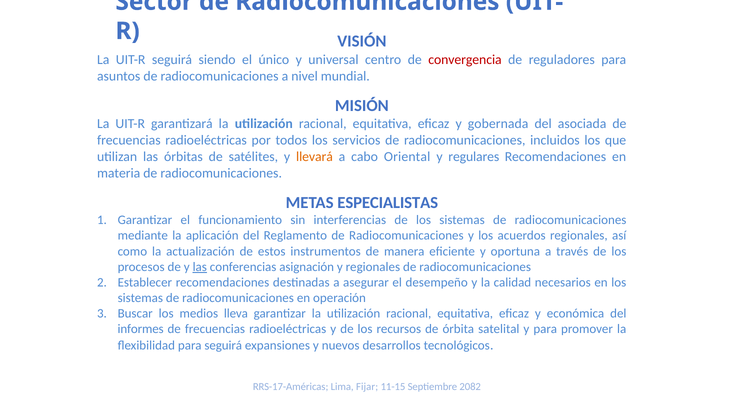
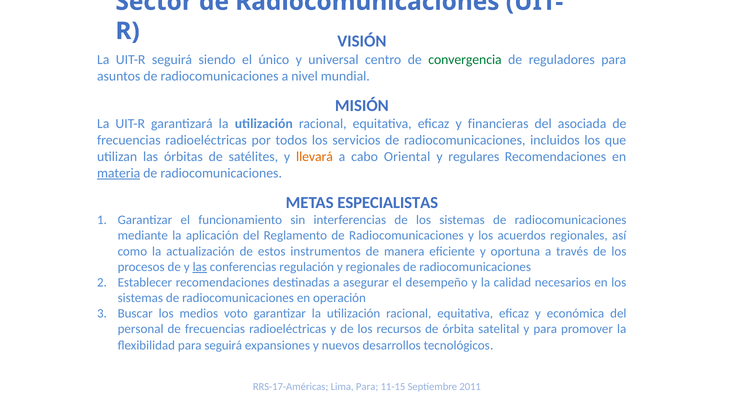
convergencia colour: red -> green (465, 60)
gobernada: gobernada -> financieras (498, 124)
materia underline: none -> present (119, 173)
asignación: asignación -> regulación (307, 267)
lleva: lleva -> voto (236, 314)
informes: informes -> personal (141, 329)
Lima Fijar: Fijar -> Para (367, 387)
2082: 2082 -> 2011 (470, 387)
